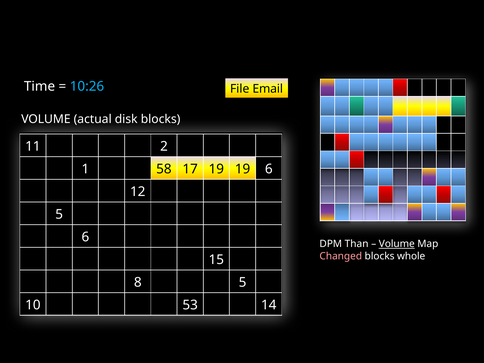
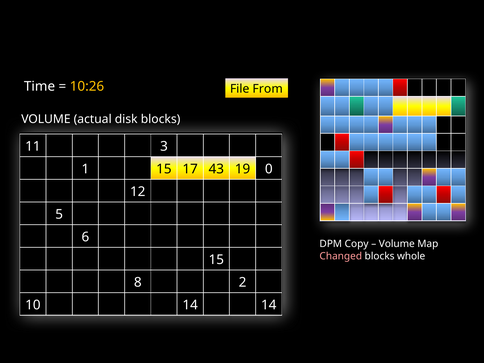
10:26 colour: light blue -> yellow (87, 86)
Email: Email -> From (268, 89)
2: 2 -> 3 (164, 146)
1 58: 58 -> 15 (164, 169)
17 19: 19 -> 43 (216, 169)
19 6: 6 -> 0 (269, 169)
Than: Than -> Copy (357, 244)
Volume underline: present -> none (397, 244)
8 5: 5 -> 2 (243, 282)
10 53: 53 -> 14 (190, 305)
